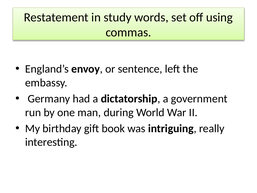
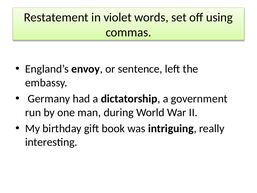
study: study -> violet (118, 17)
